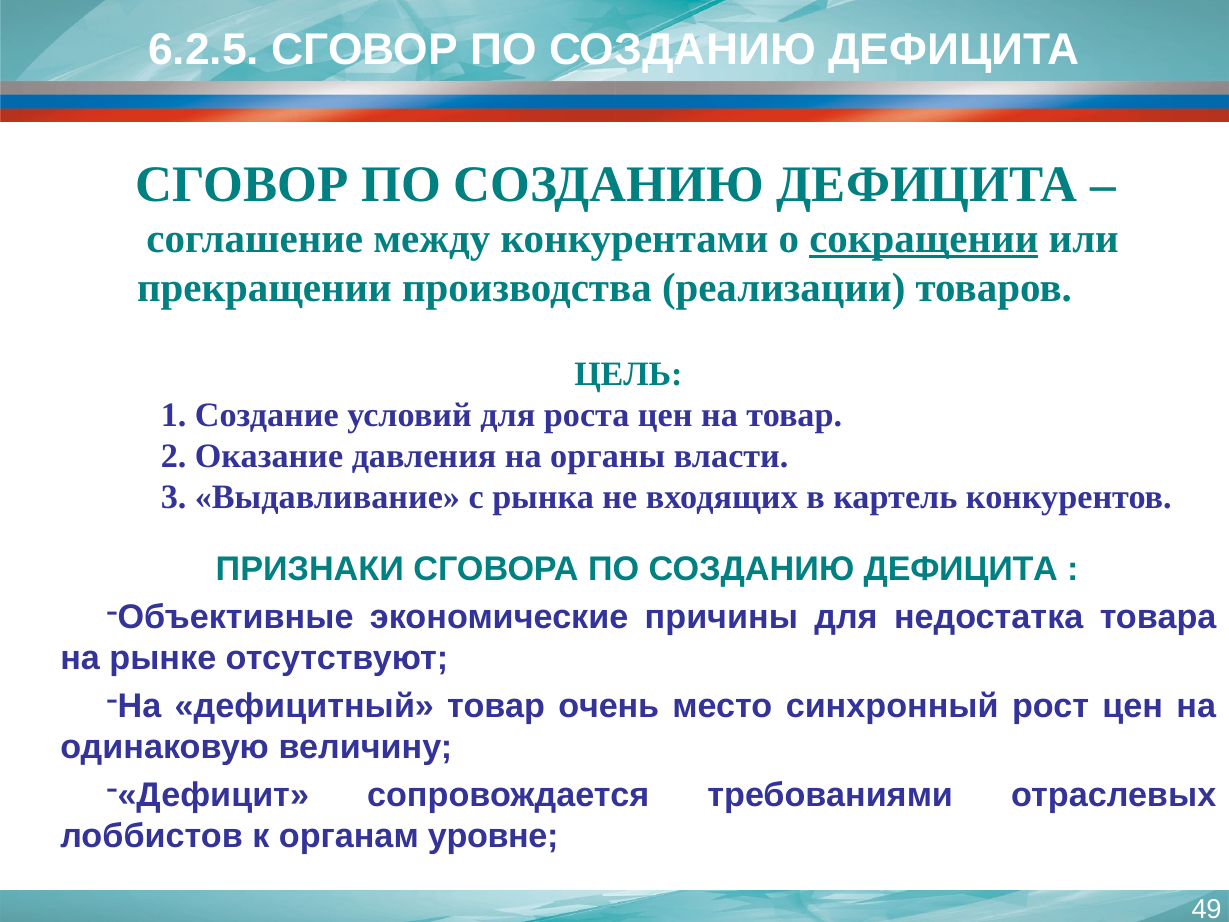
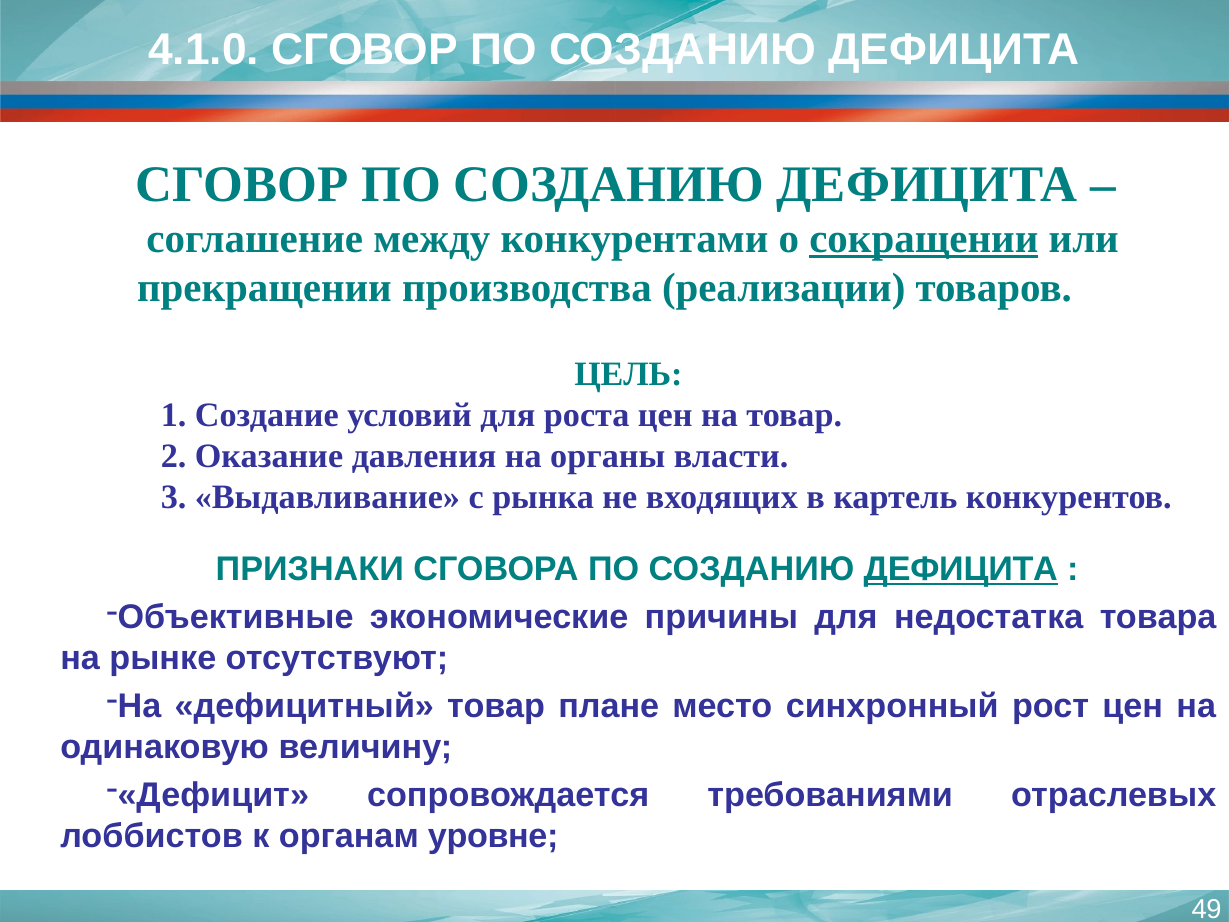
6.2.5: 6.2.5 -> 4.1.0 (204, 50)
ДЕФИЦИТА underline: none -> present (961, 569)
очень: очень -> плане (609, 706)
